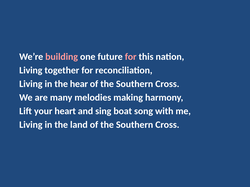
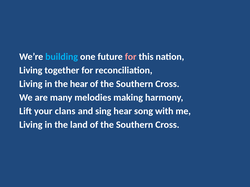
building colour: pink -> light blue (62, 57)
heart: heart -> clans (65, 111)
sing boat: boat -> hear (123, 111)
